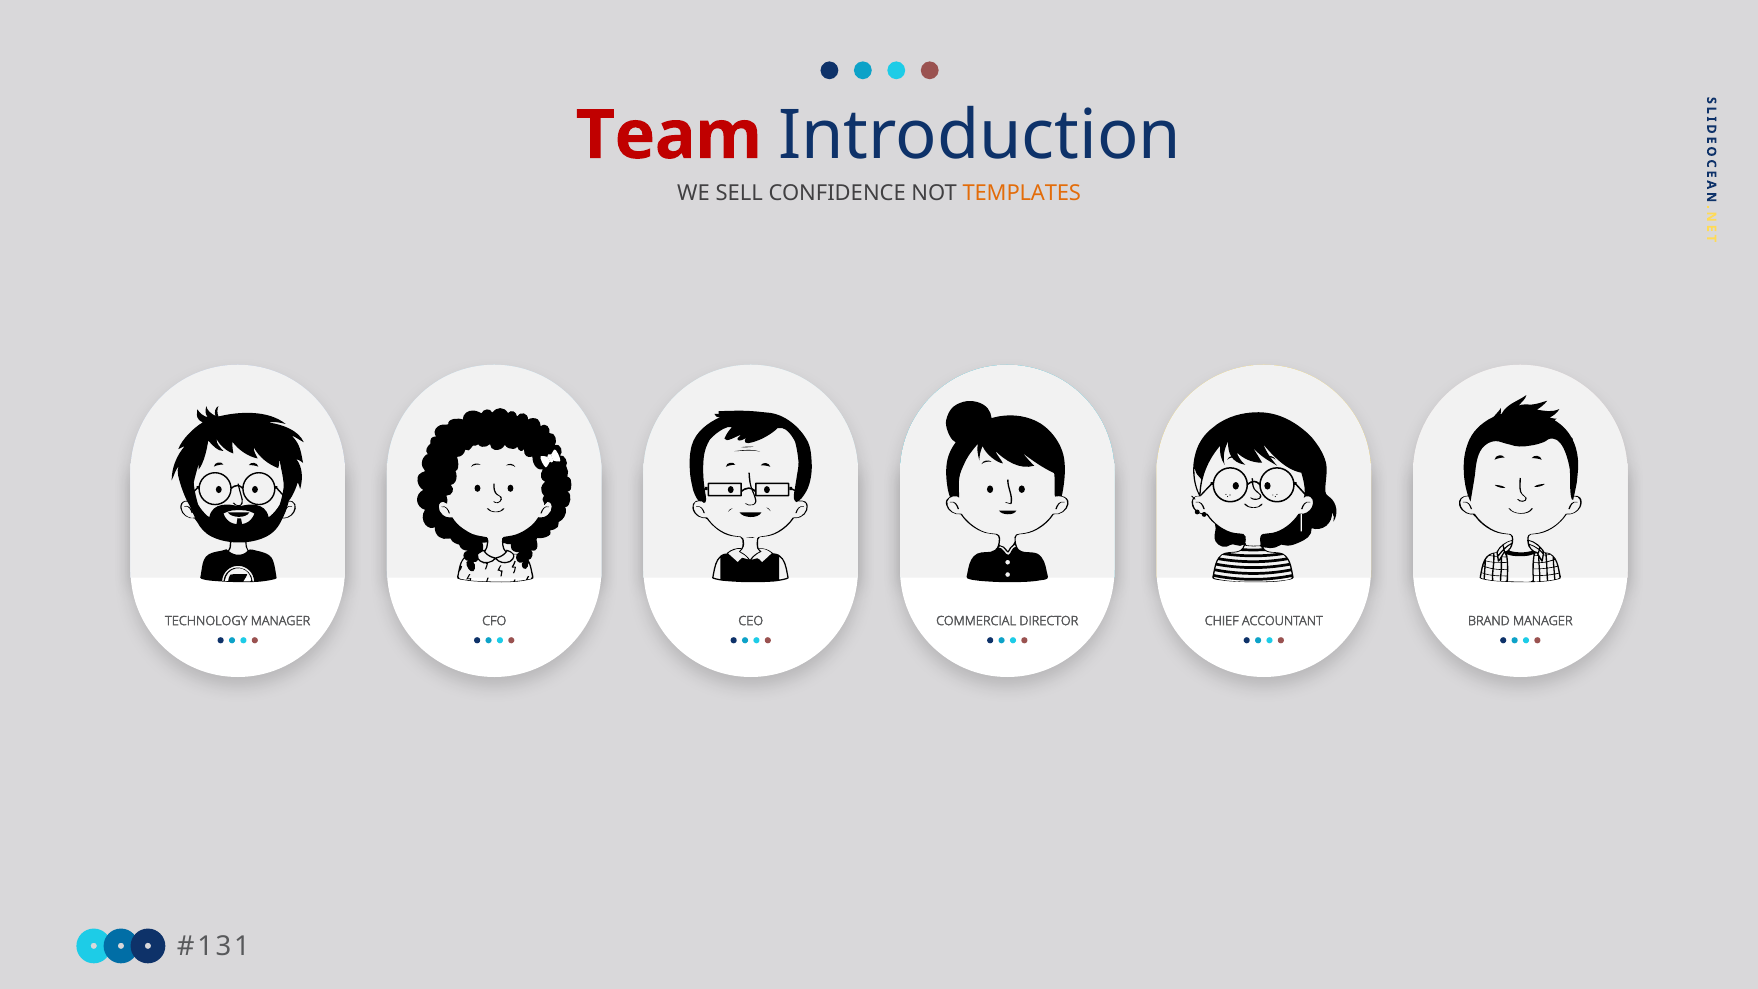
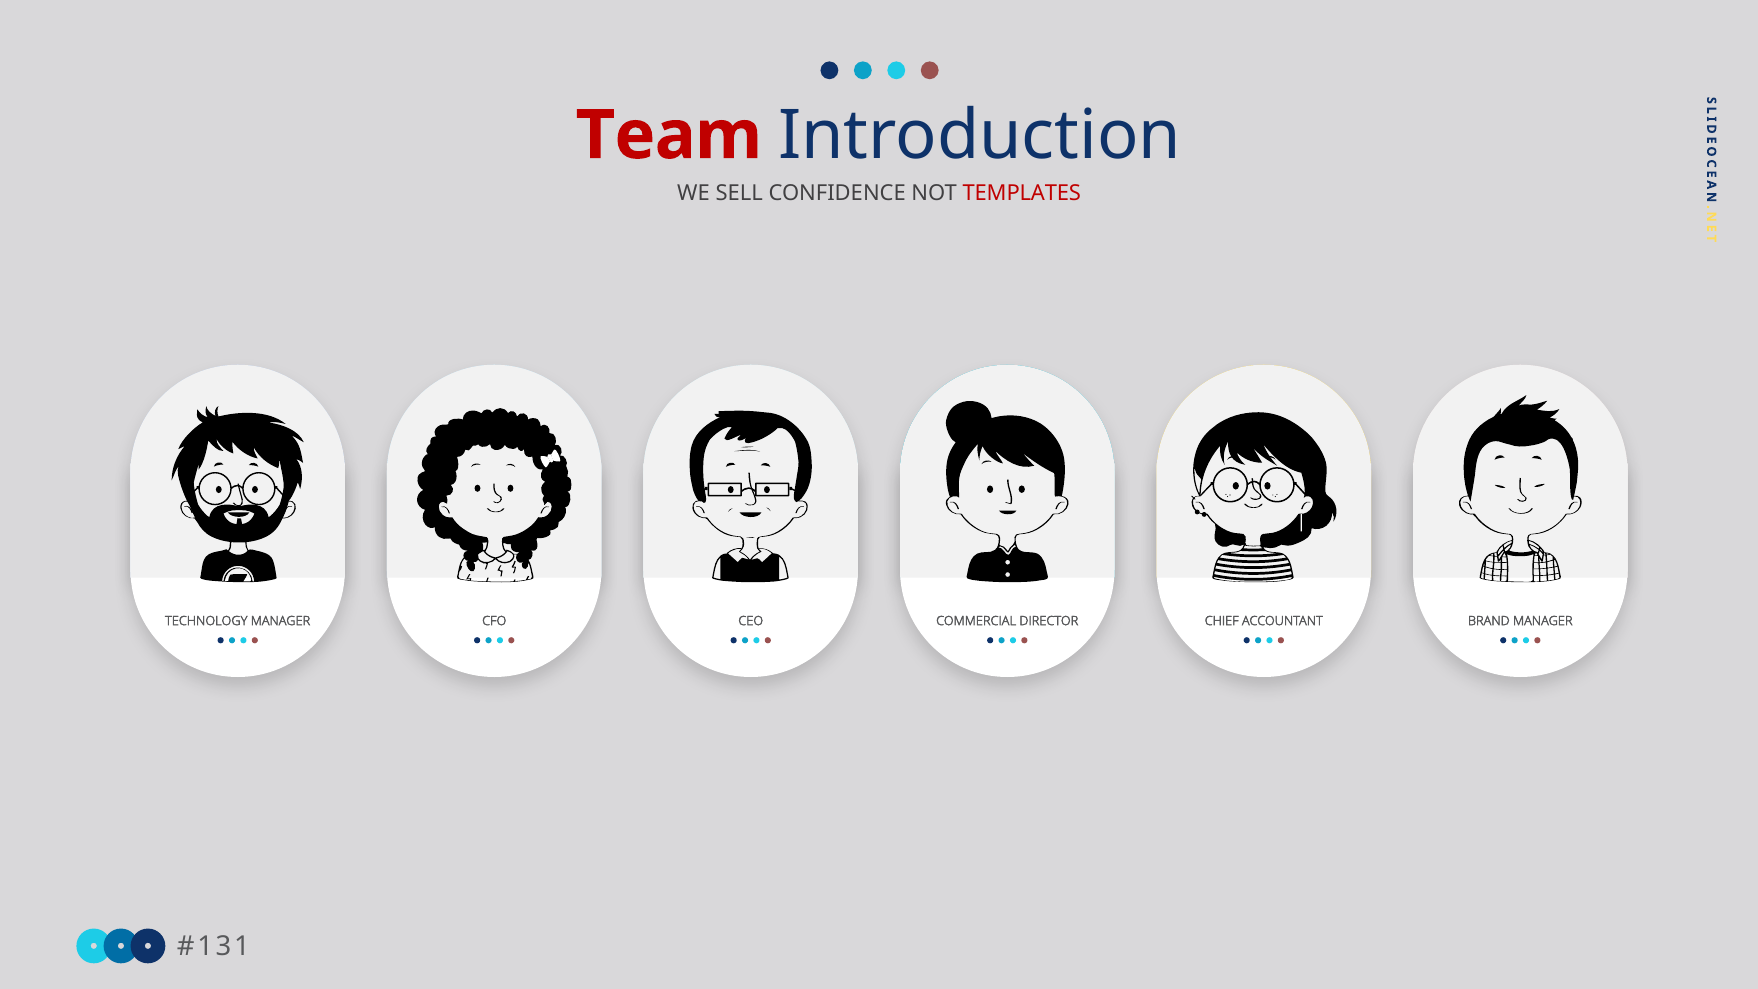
TEMPLATES colour: orange -> red (1022, 193)
